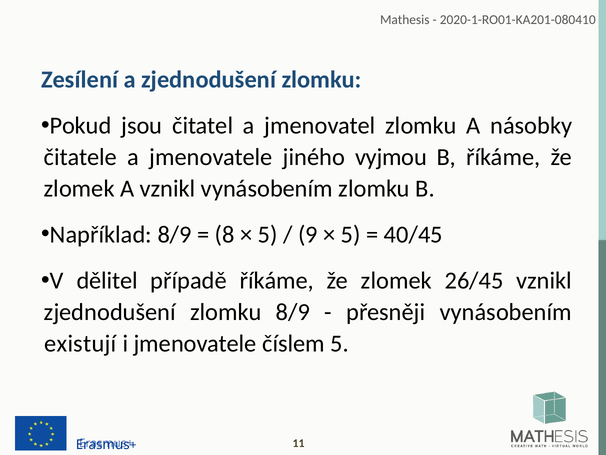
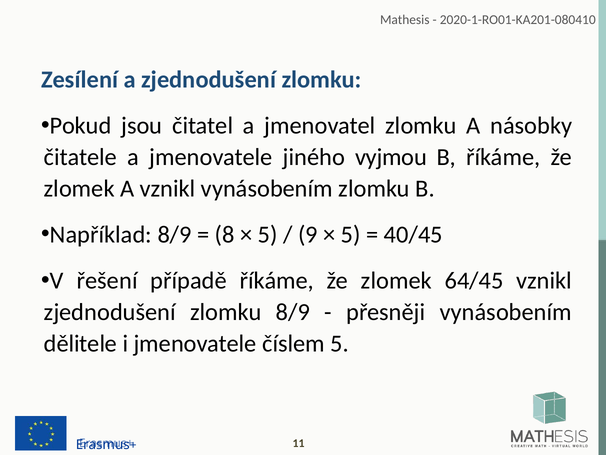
dělitel: dělitel -> řešení (107, 281)
26/45: 26/45 -> 64/45 (474, 281)
existují: existují -> dělitele (80, 343)
